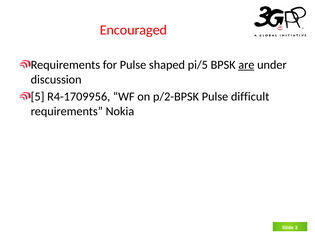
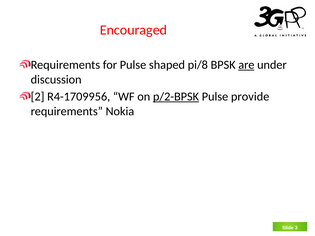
pi/5: pi/5 -> pi/8 (198, 65)
5: 5 -> 2 (38, 97)
p/2-BPSK underline: none -> present (176, 97)
difficult: difficult -> provide (250, 97)
